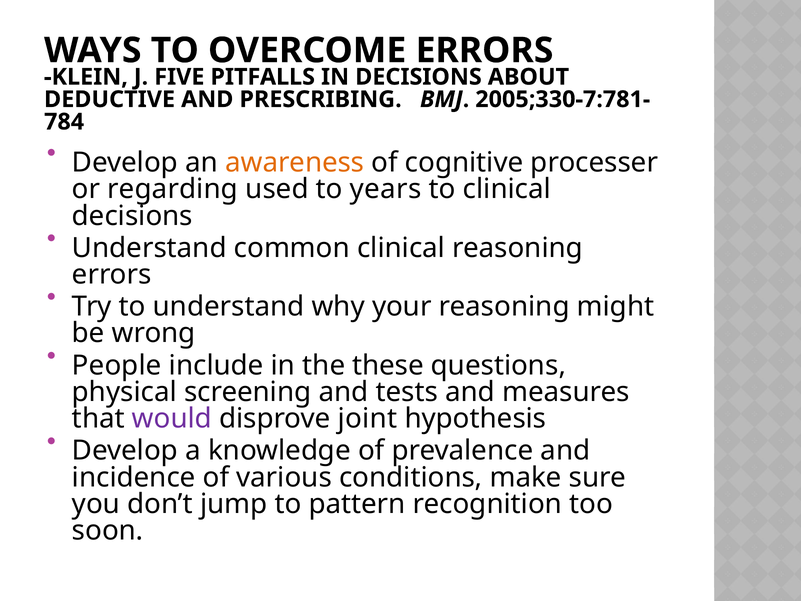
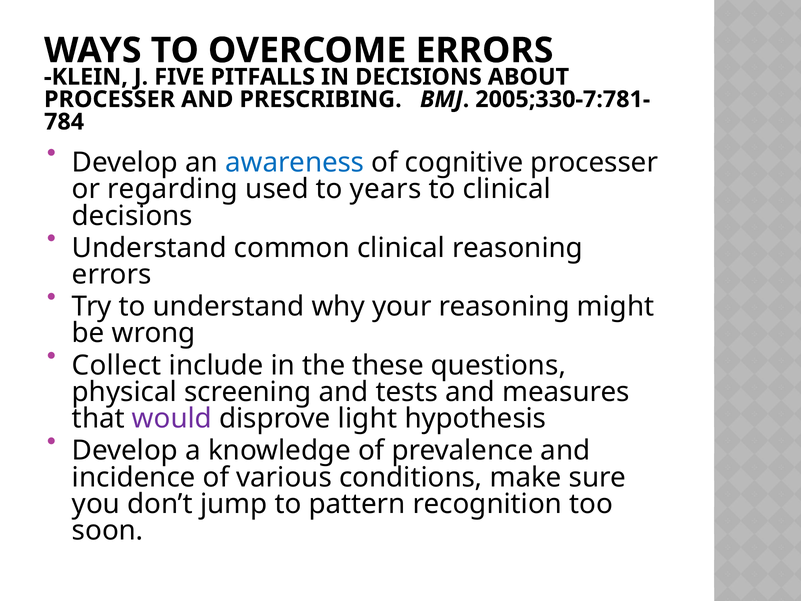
DEDUCTIVE: DEDUCTIVE -> PROCESSER (110, 99)
awareness colour: orange -> blue (295, 162)
People: People -> Collect (117, 365)
joint: joint -> light (367, 419)
